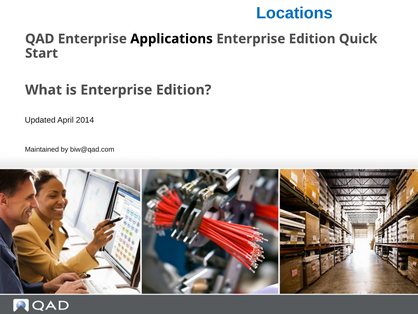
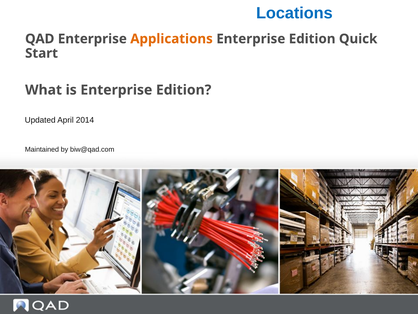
Applications colour: black -> orange (172, 39)
